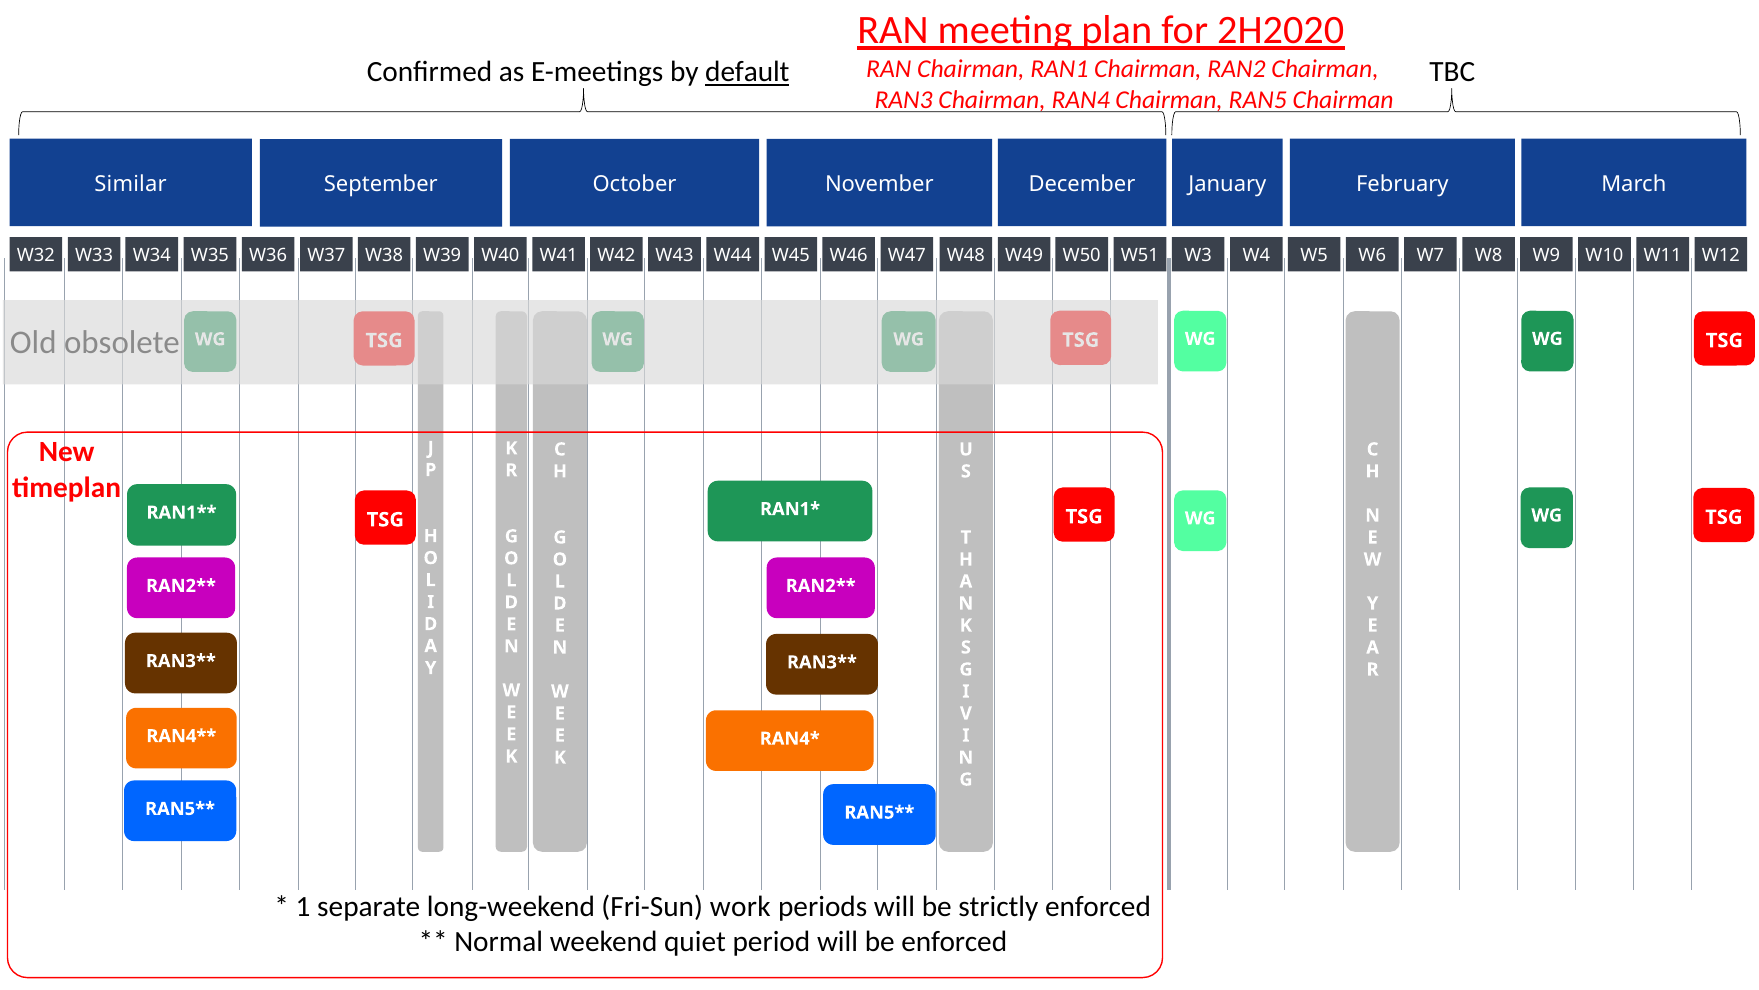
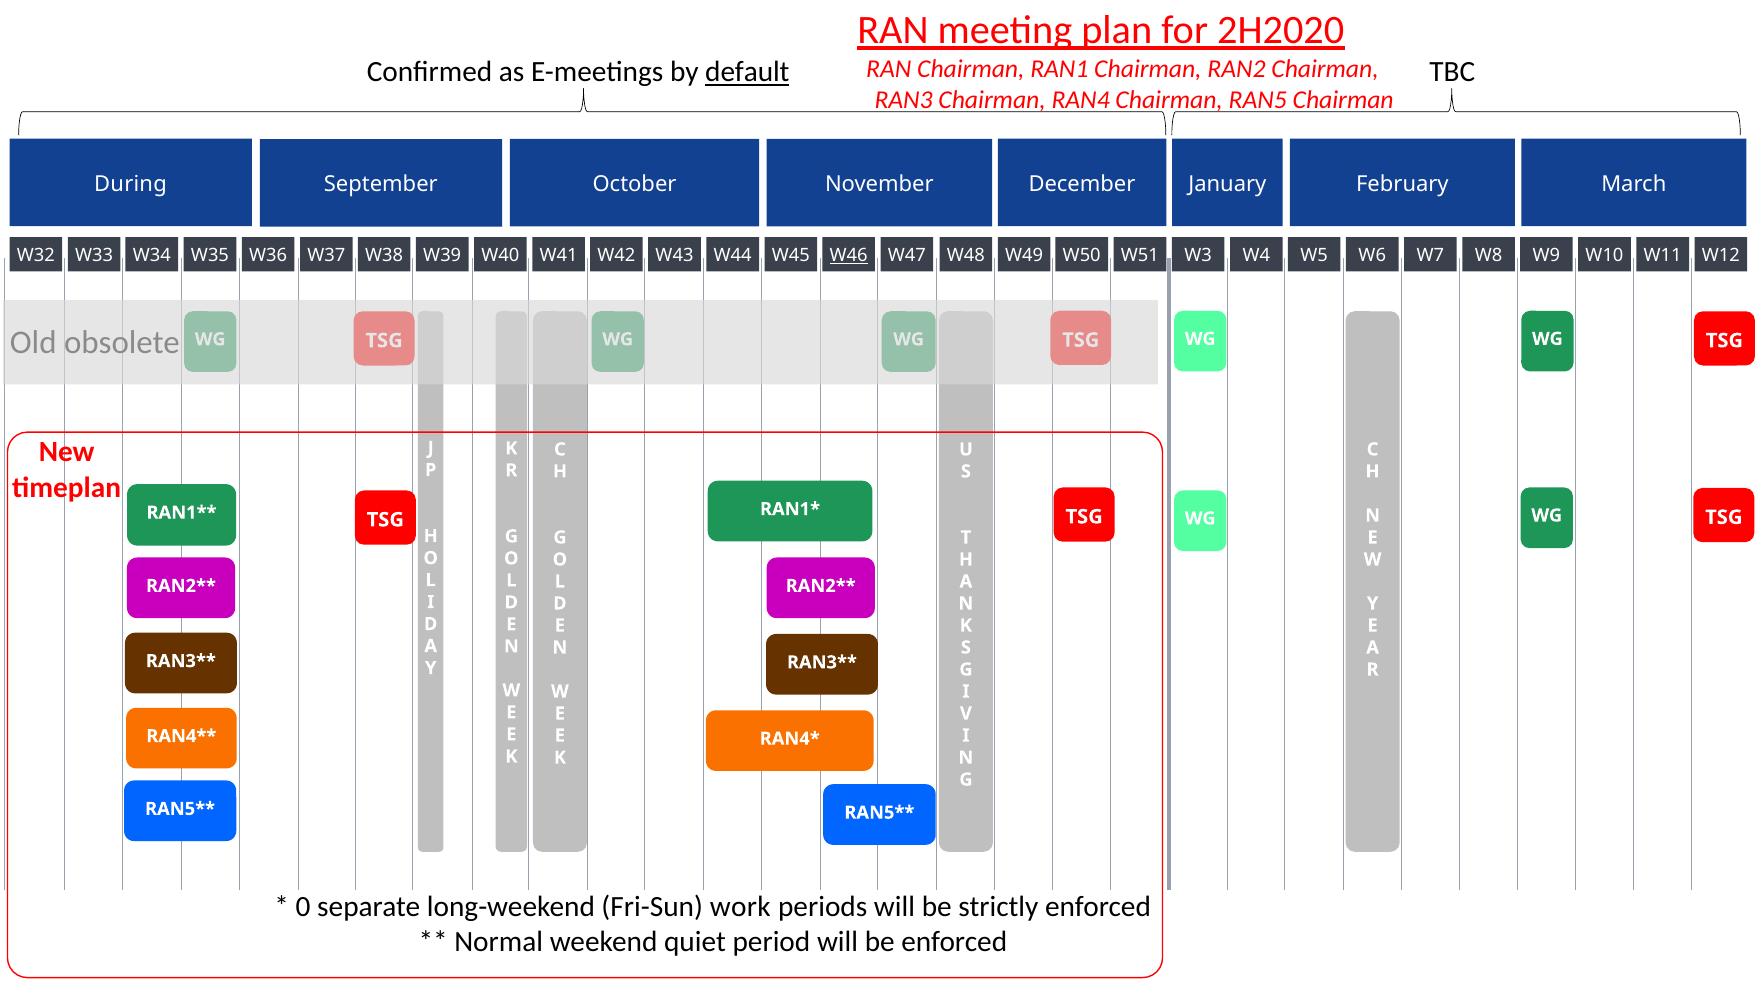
Similar: Similar -> During (131, 184)
W46 underline: none -> present (849, 255)
1: 1 -> 0 (303, 906)
